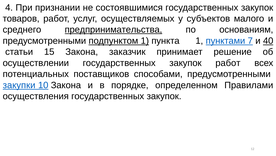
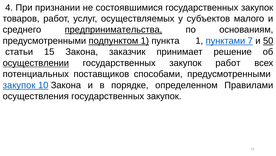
40: 40 -> 50 (268, 41)
осуществлении underline: none -> present (36, 63)
закупки: закупки -> закупок (19, 85)
